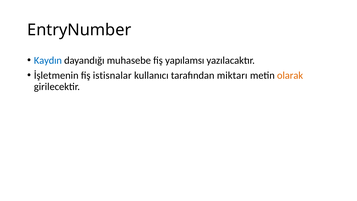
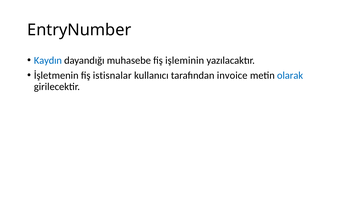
yapılamsı: yapılamsı -> işleminin (185, 60)
miktarı: miktarı -> invoice (232, 75)
olarak colour: orange -> blue (290, 75)
